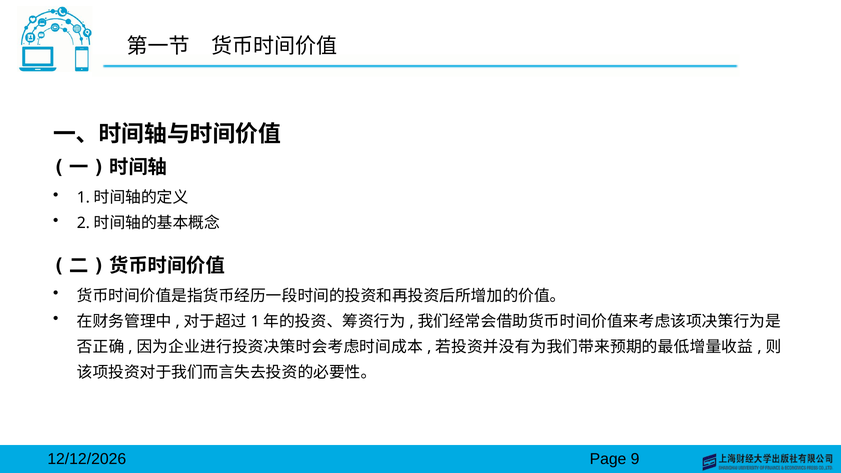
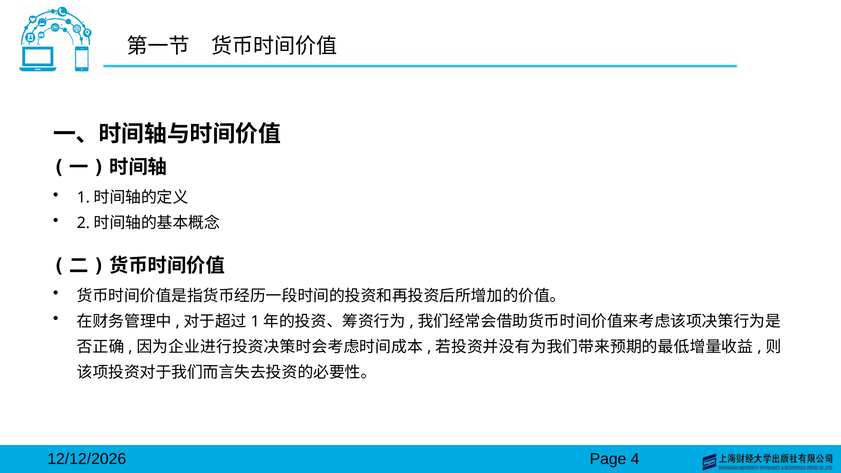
9: 9 -> 4 (635, 459)
